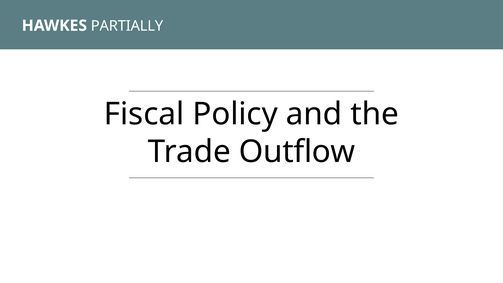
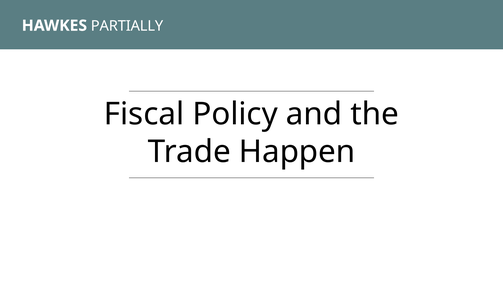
Outflow: Outflow -> Happen (297, 152)
